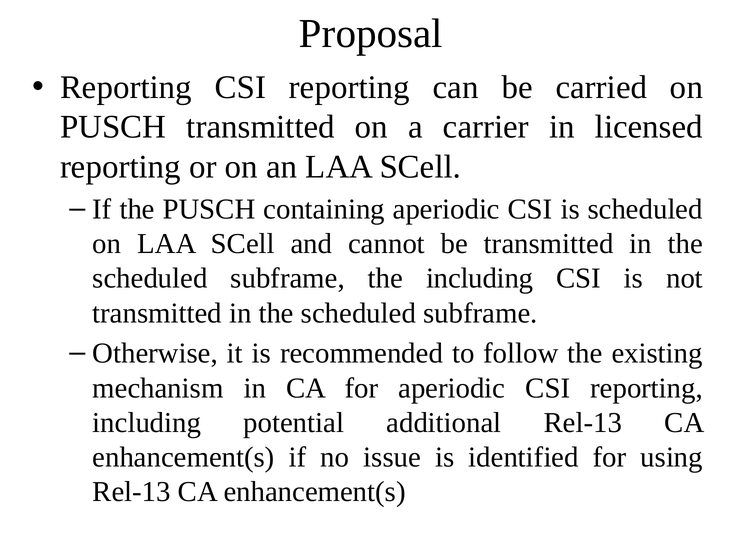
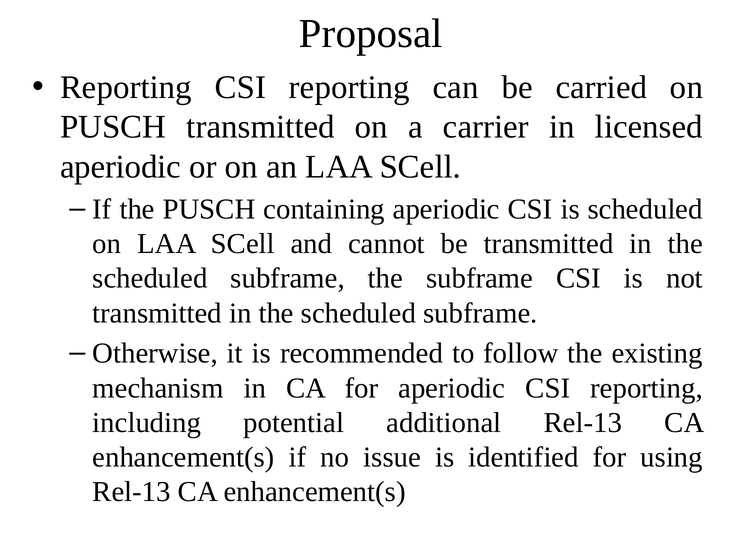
reporting: reporting -> aperiodic (121, 167)
the including: including -> subframe (480, 279)
